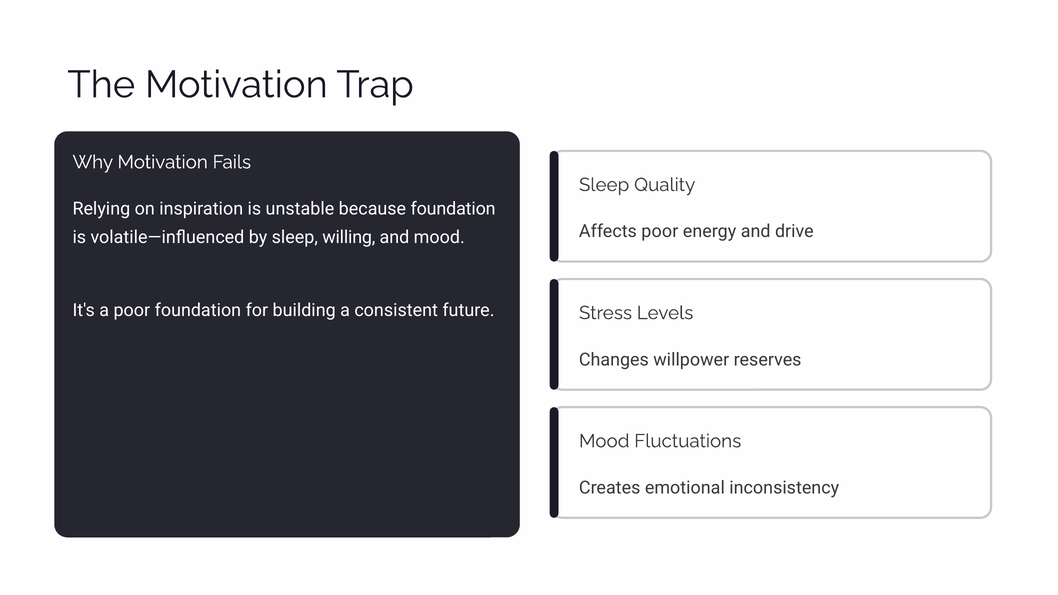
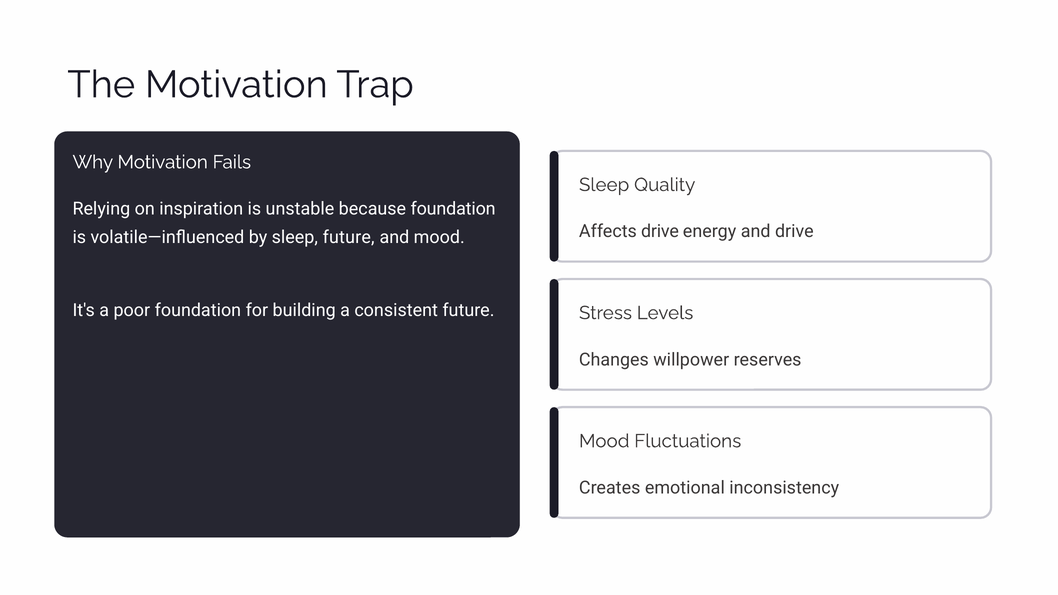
Affects poor: poor -> drive (660, 232)
sleep willing: willing -> future (349, 237)
